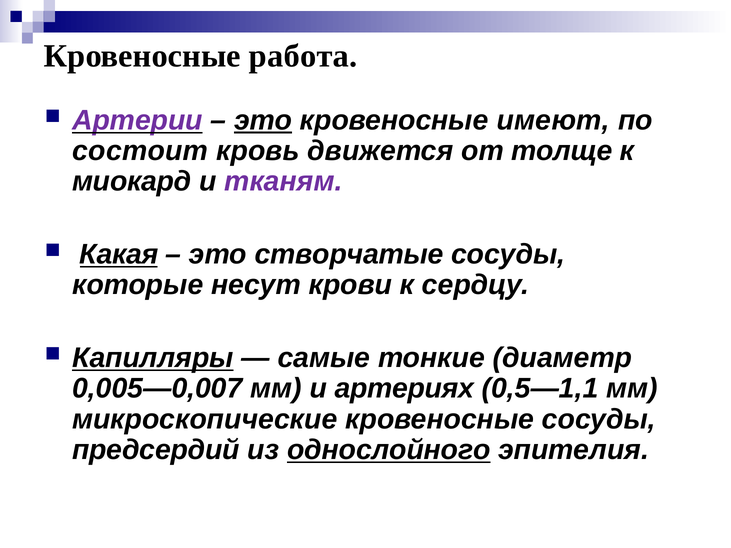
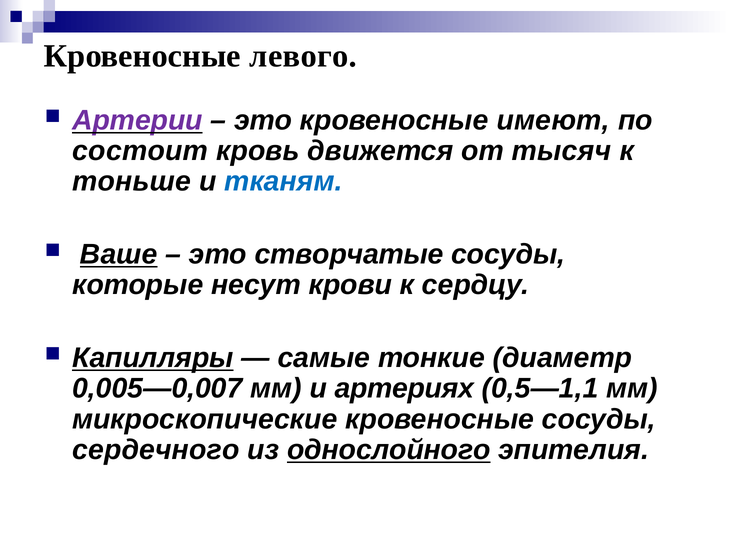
работа: работа -> левого (303, 56)
это underline: present -> none (263, 120)
толще: толще -> тысяч (562, 151)
миокард: миокард -> тоньше (132, 182)
тканям colour: purple -> blue (283, 182)
Какая: Какая -> Ваше (119, 254)
предсердий: предсердий -> сердечного (156, 450)
